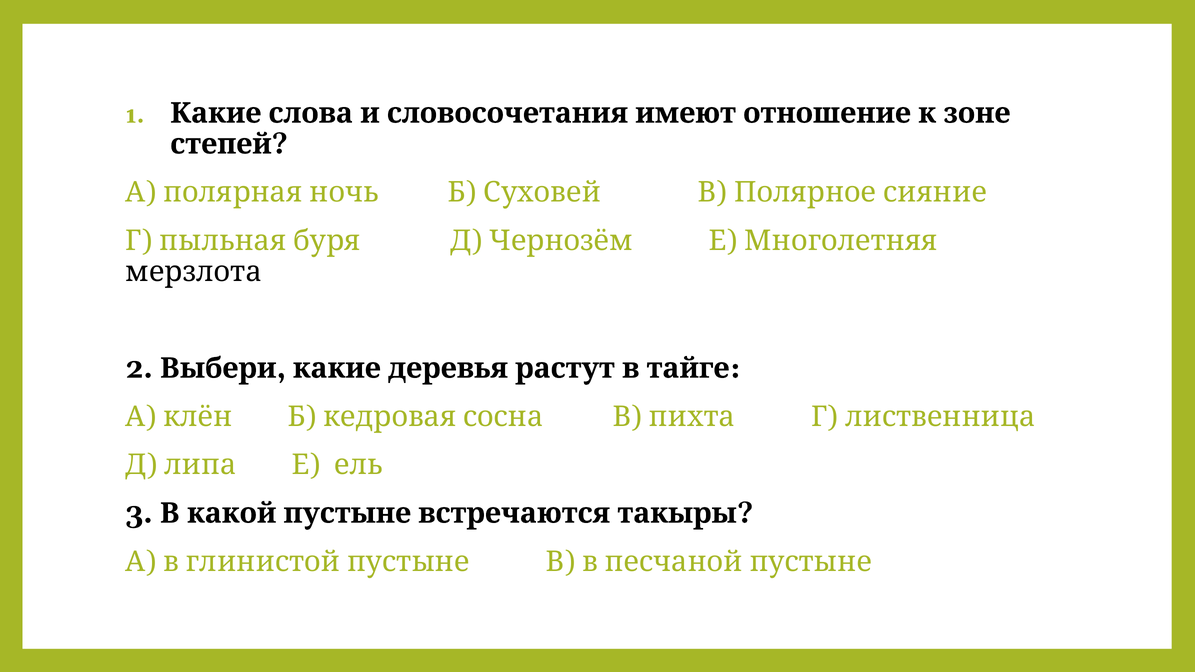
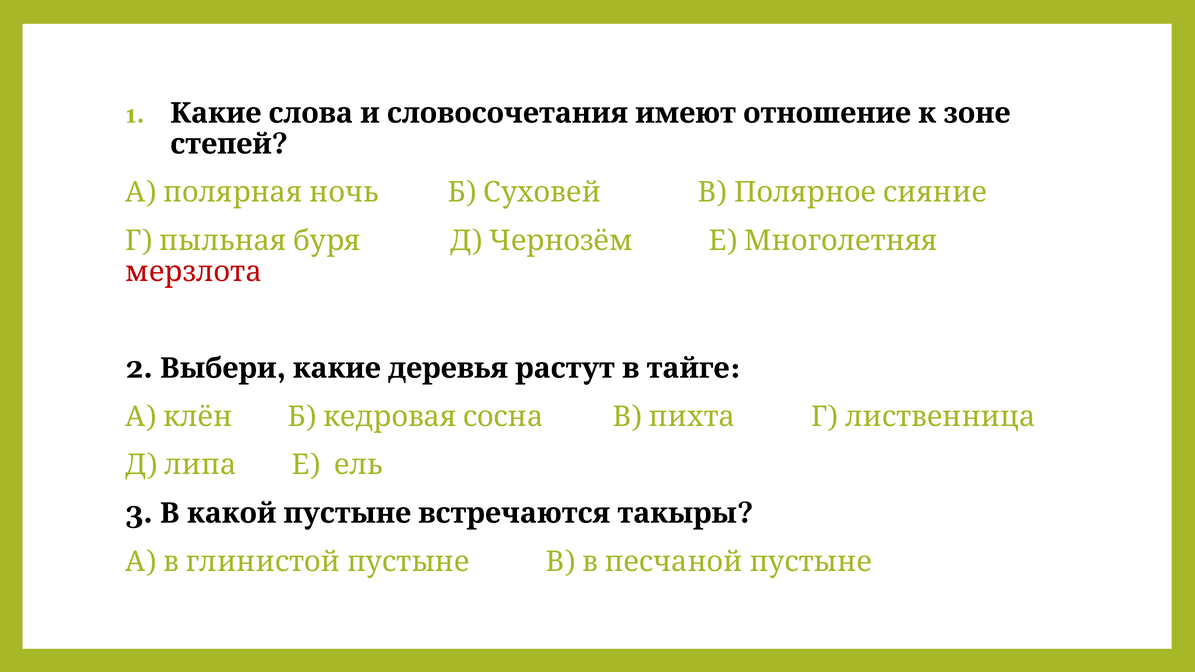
мерзлота colour: black -> red (194, 272)
